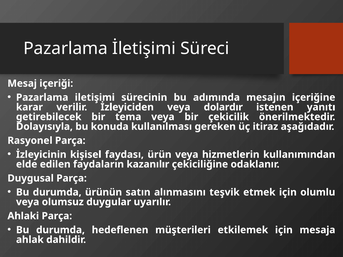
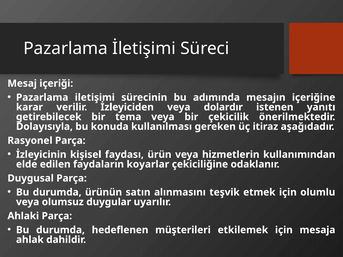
kazanılır: kazanılır -> koyarlar (148, 164)
